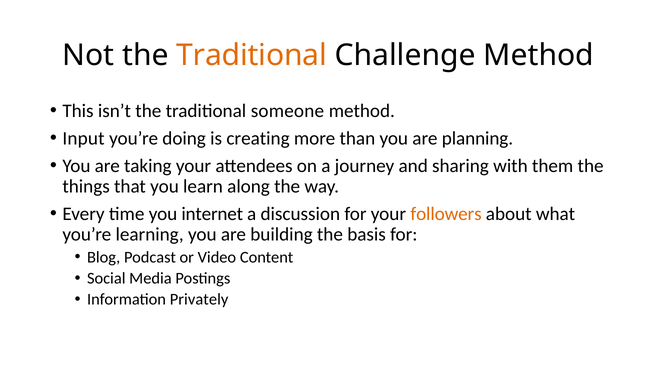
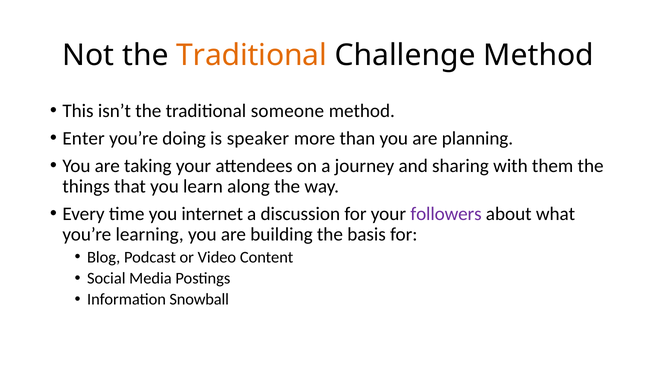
Input: Input -> Enter (84, 139)
creating: creating -> speaker (258, 139)
followers colour: orange -> purple (446, 214)
Privately: Privately -> Snowball (199, 300)
